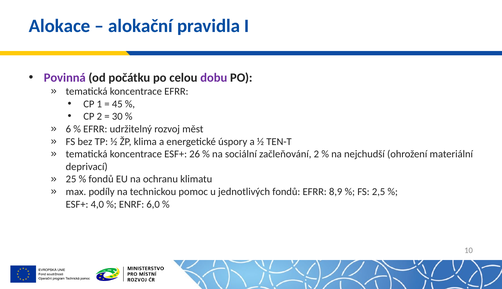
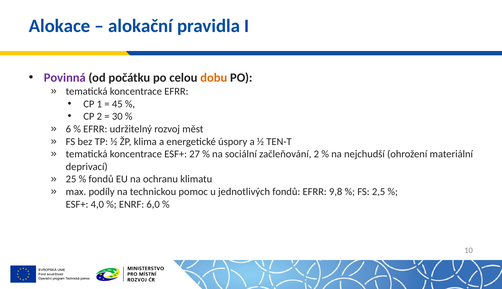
dobu colour: purple -> orange (214, 78)
26: 26 -> 27 (195, 154)
8,9: 8,9 -> 9,8 (336, 192)
